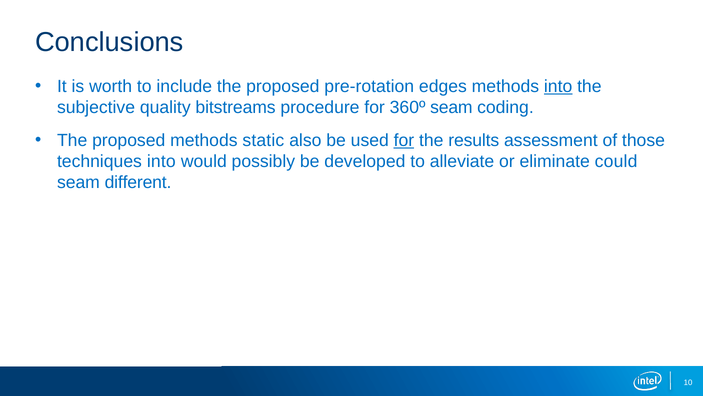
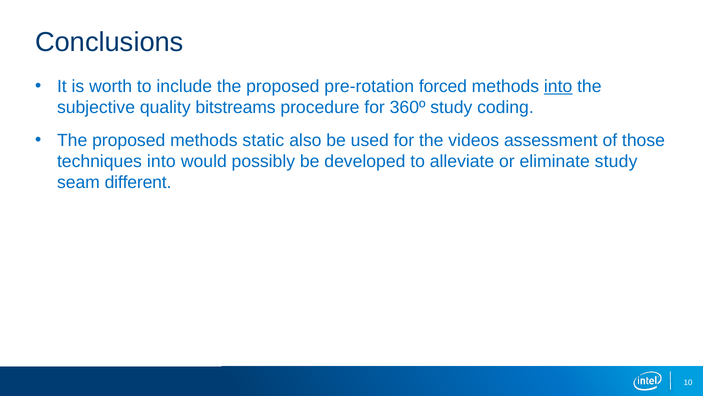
edges: edges -> forced (443, 86)
360º seam: seam -> study (451, 107)
for underline: present -> none (404, 140)
results: results -> videos (474, 140)
eliminate could: could -> study (616, 161)
